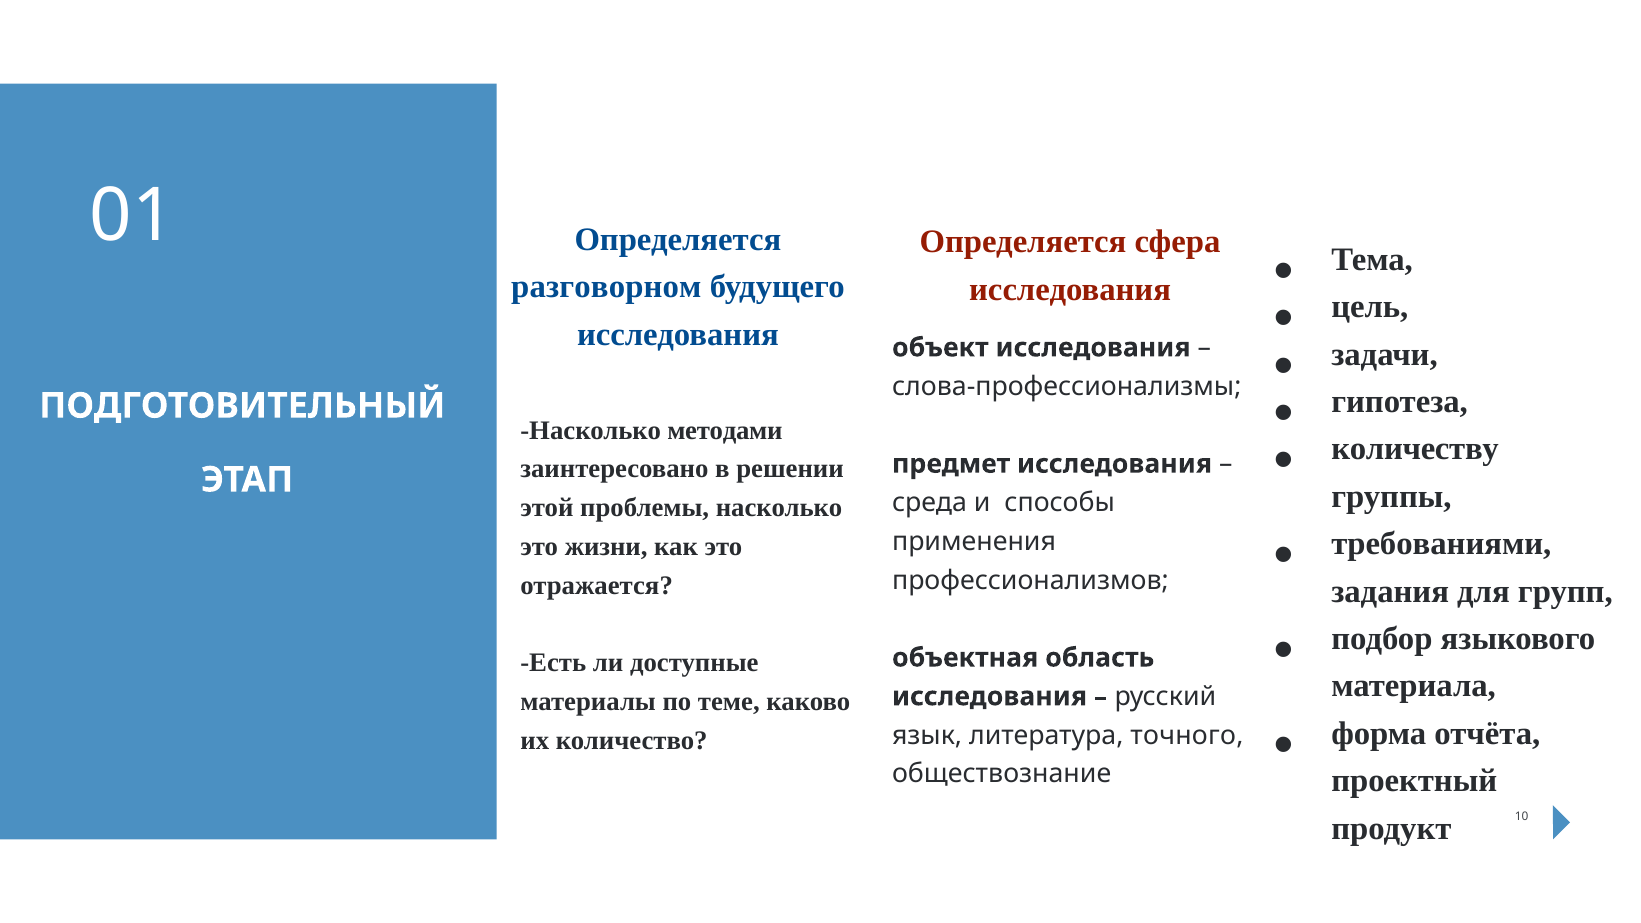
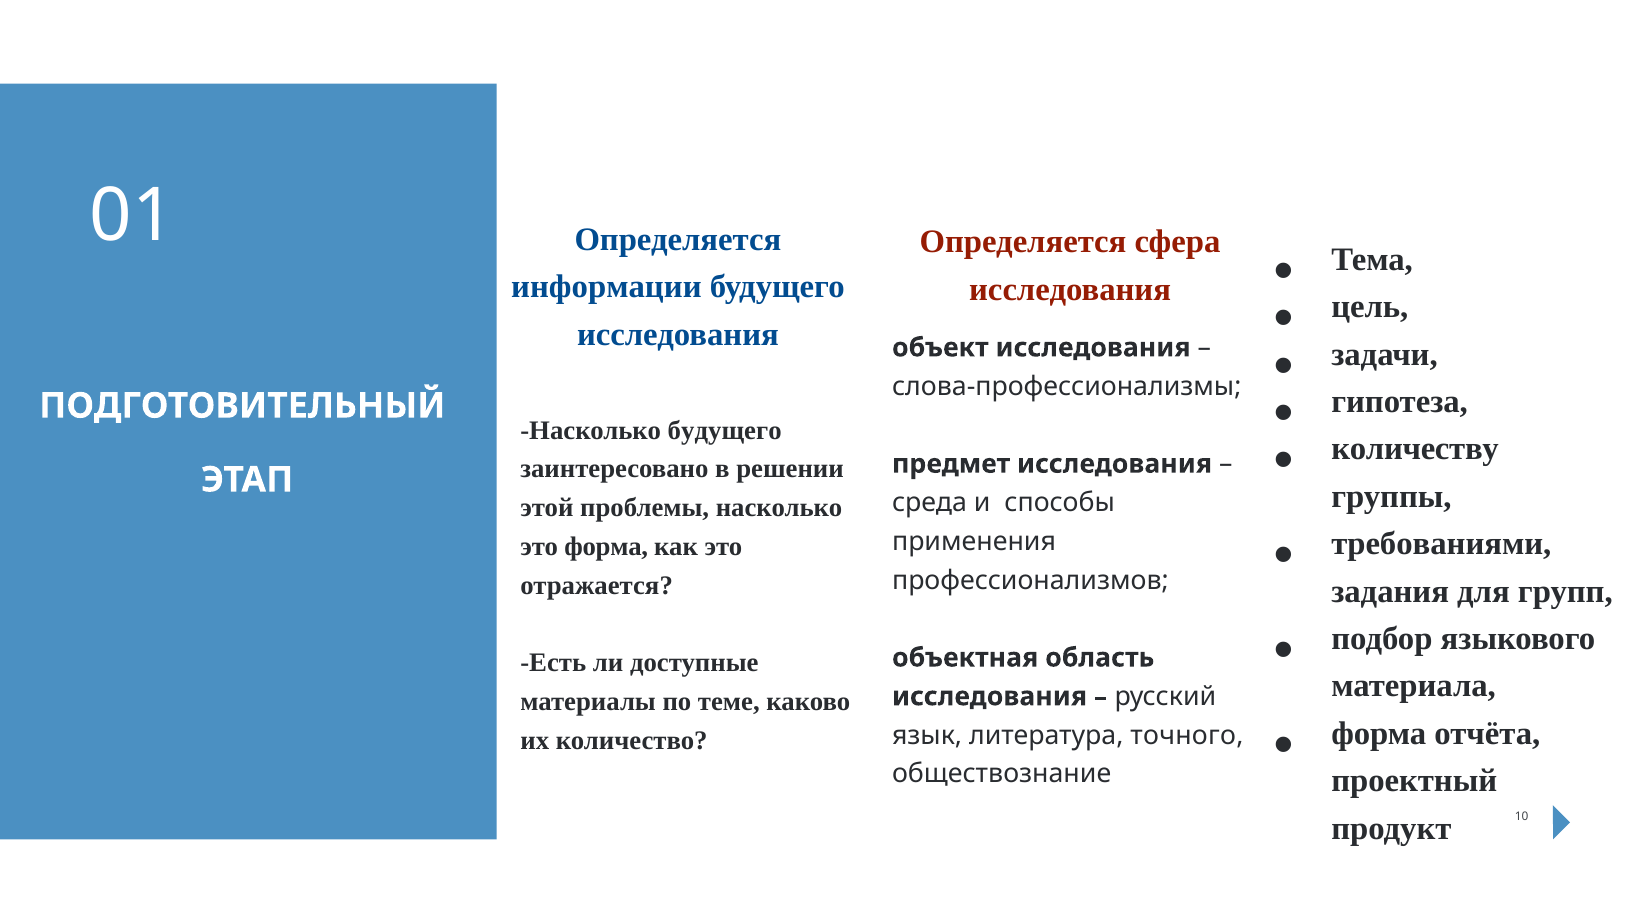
разговорном: разговорном -> информации (606, 287)
Насколько методами: методами -> будущего (725, 430)
это жизни: жизни -> форма (606, 547)
